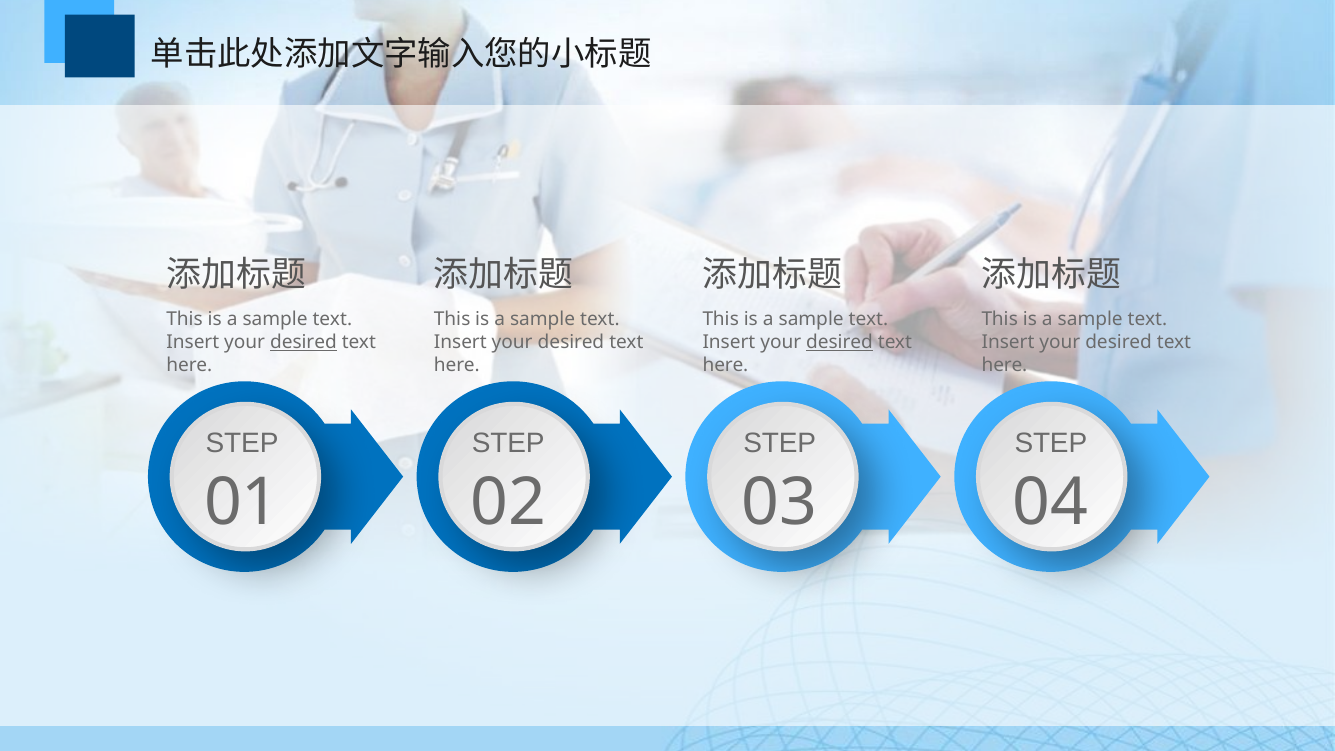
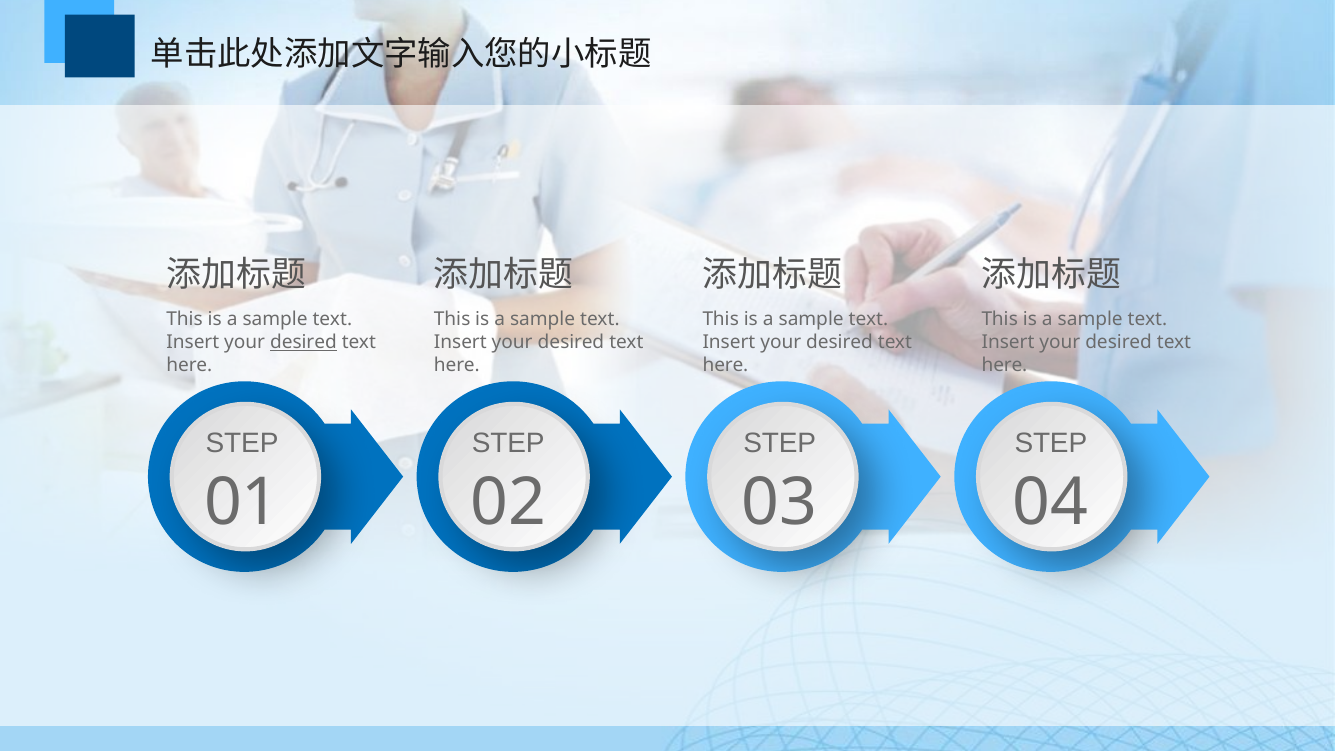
desired underline: present -> none (840, 342)
